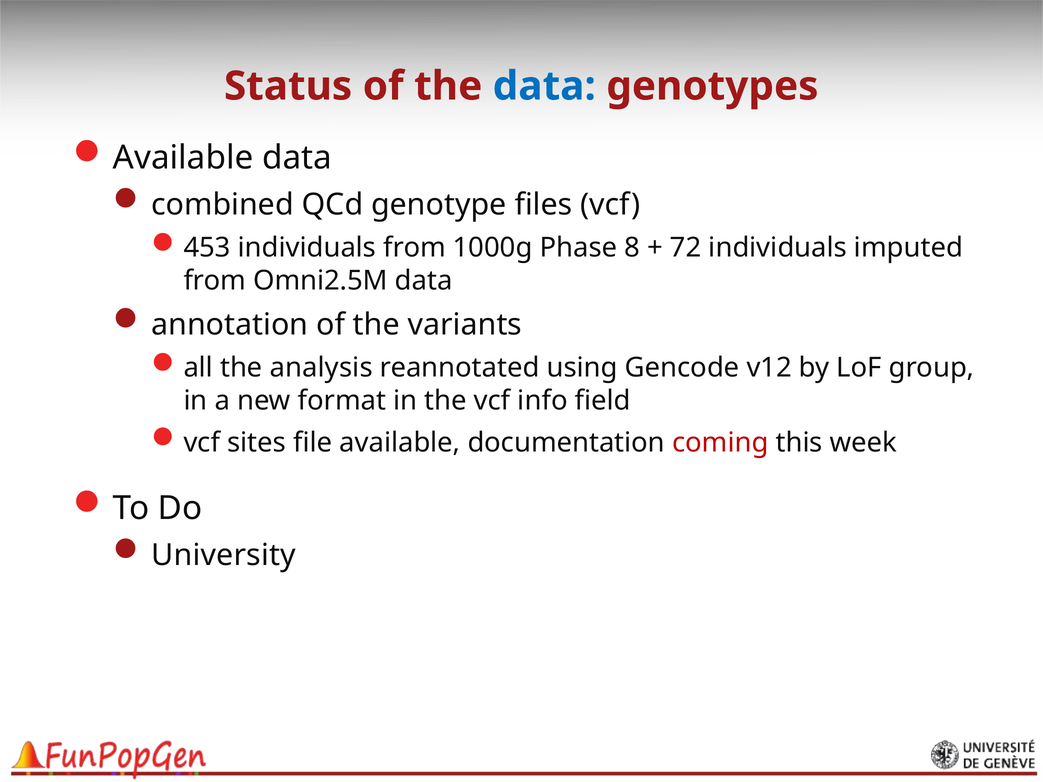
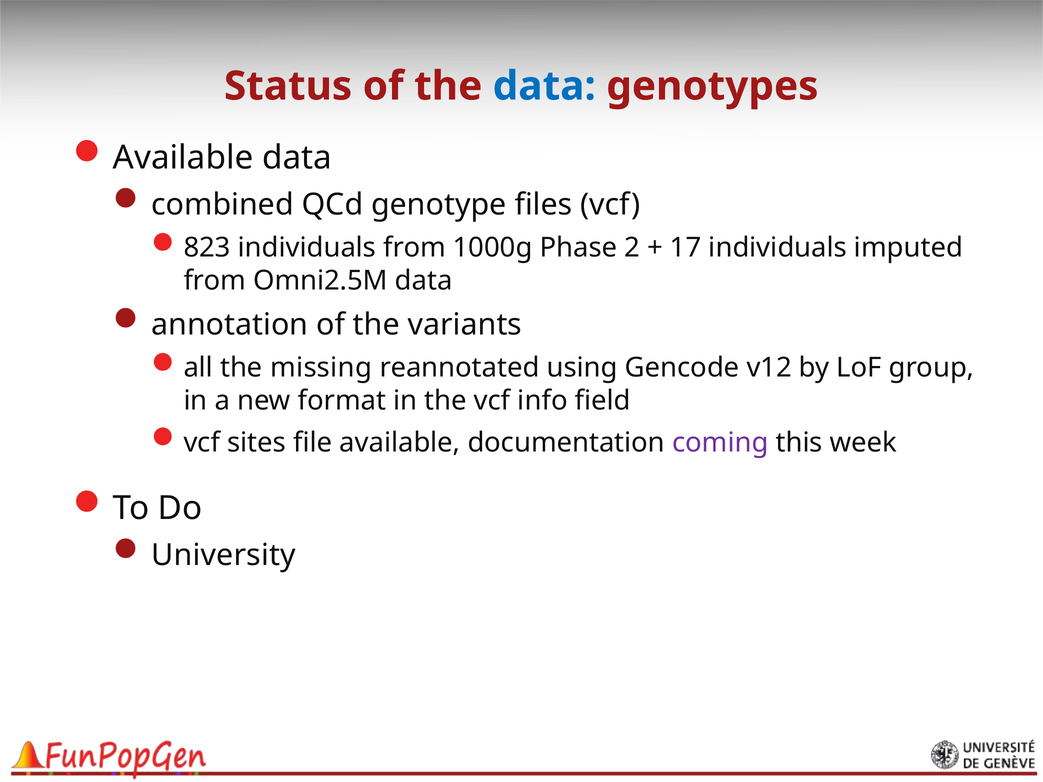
453: 453 -> 823 (207, 248)
8: 8 -> 2 (632, 248)
72: 72 -> 17 (686, 248)
analysis: analysis -> missing (321, 368)
coming colour: red -> purple (720, 443)
